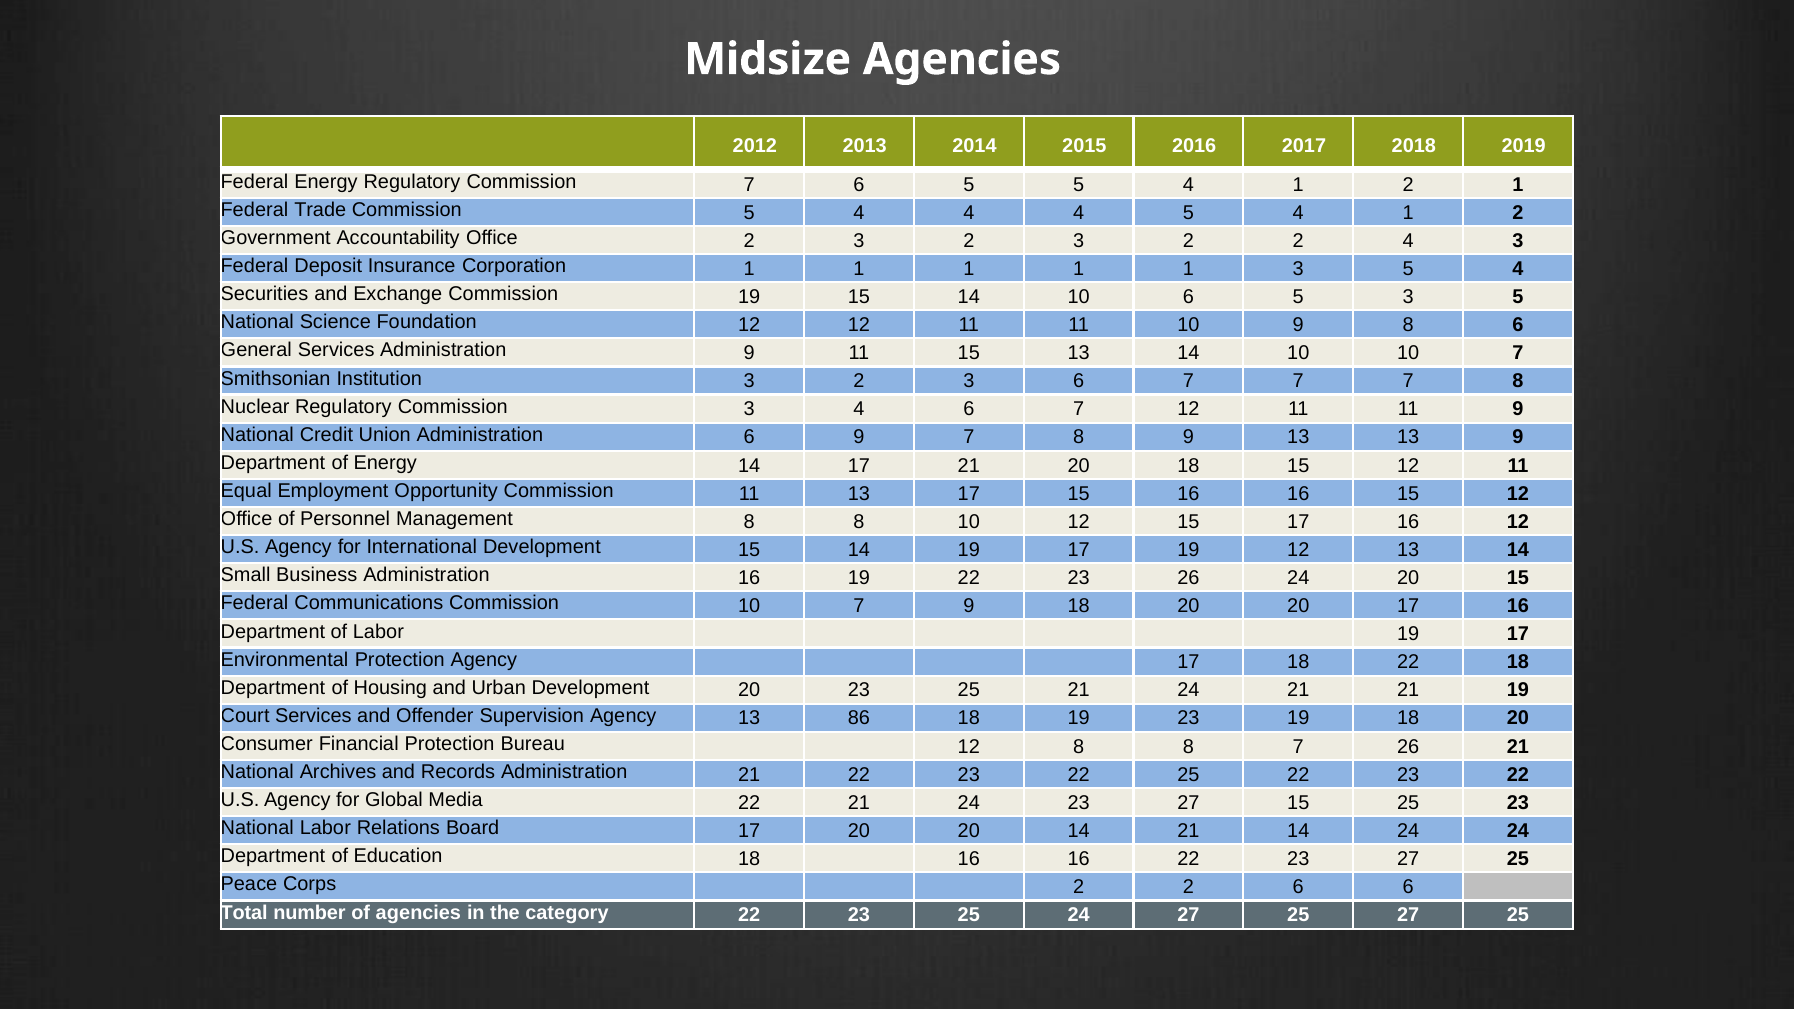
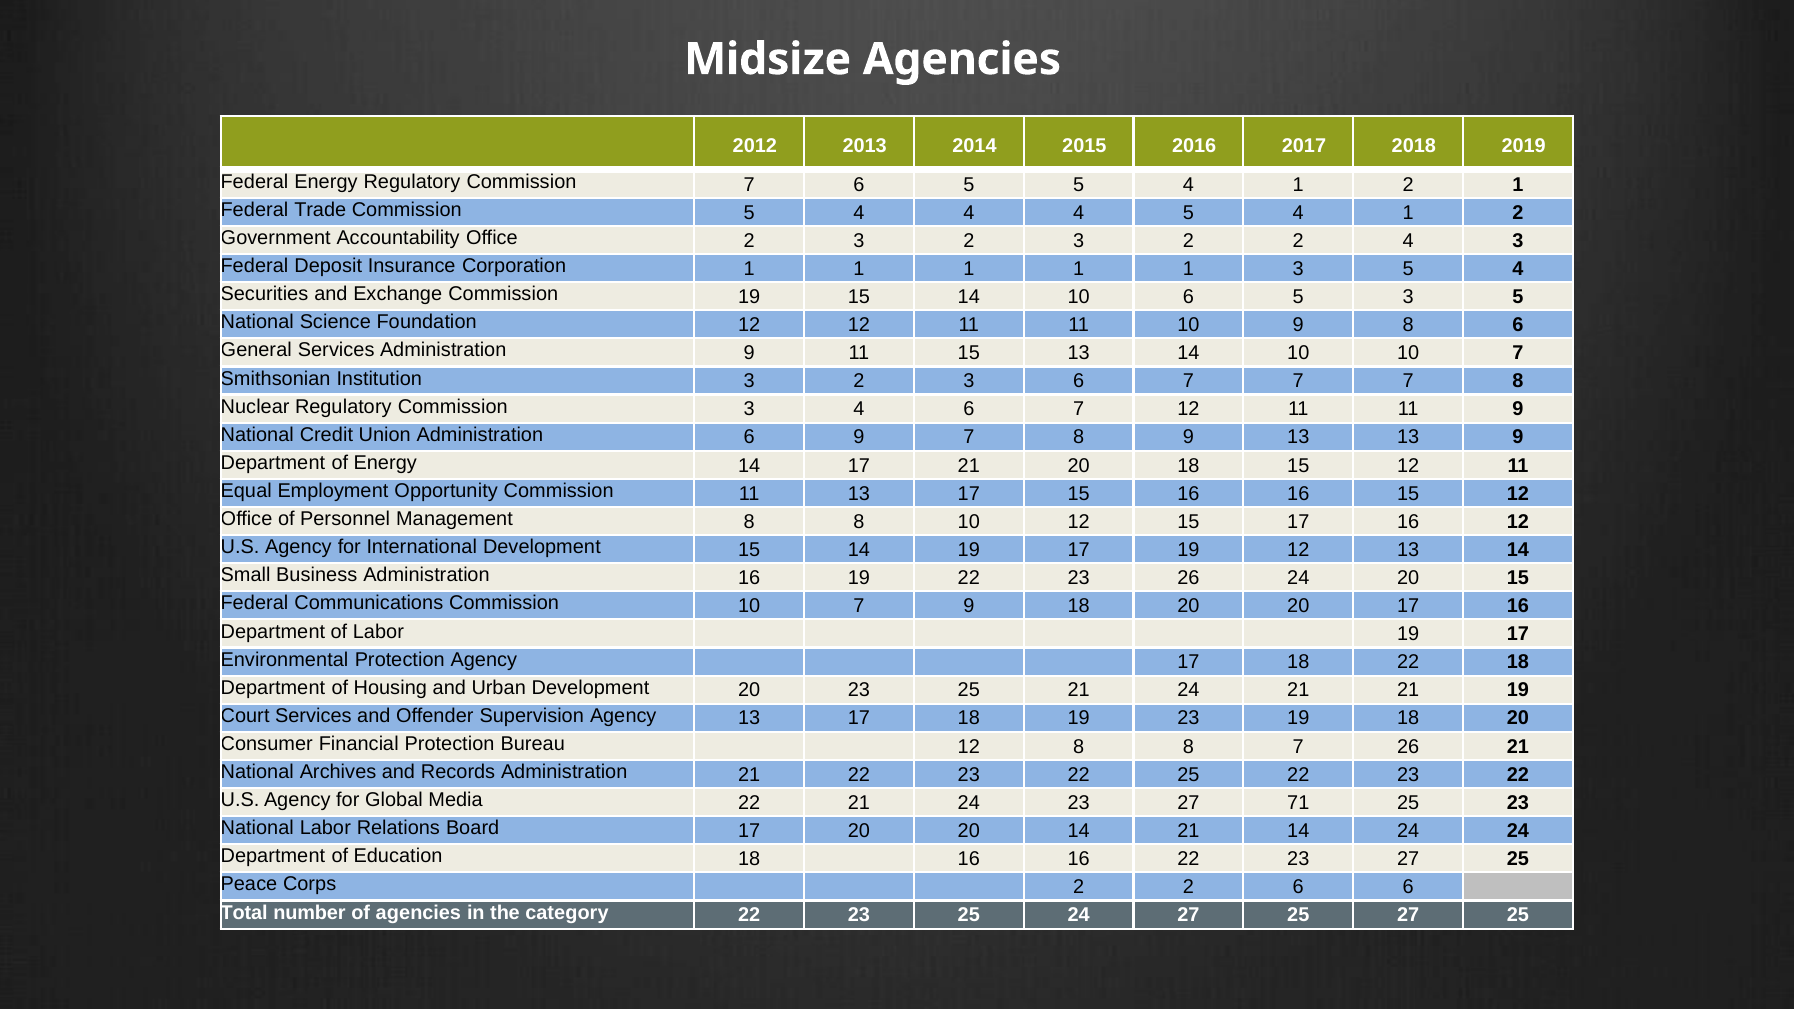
Agency 13 86: 86 -> 17 (859, 719)
27 15: 15 -> 71 (1298, 803)
